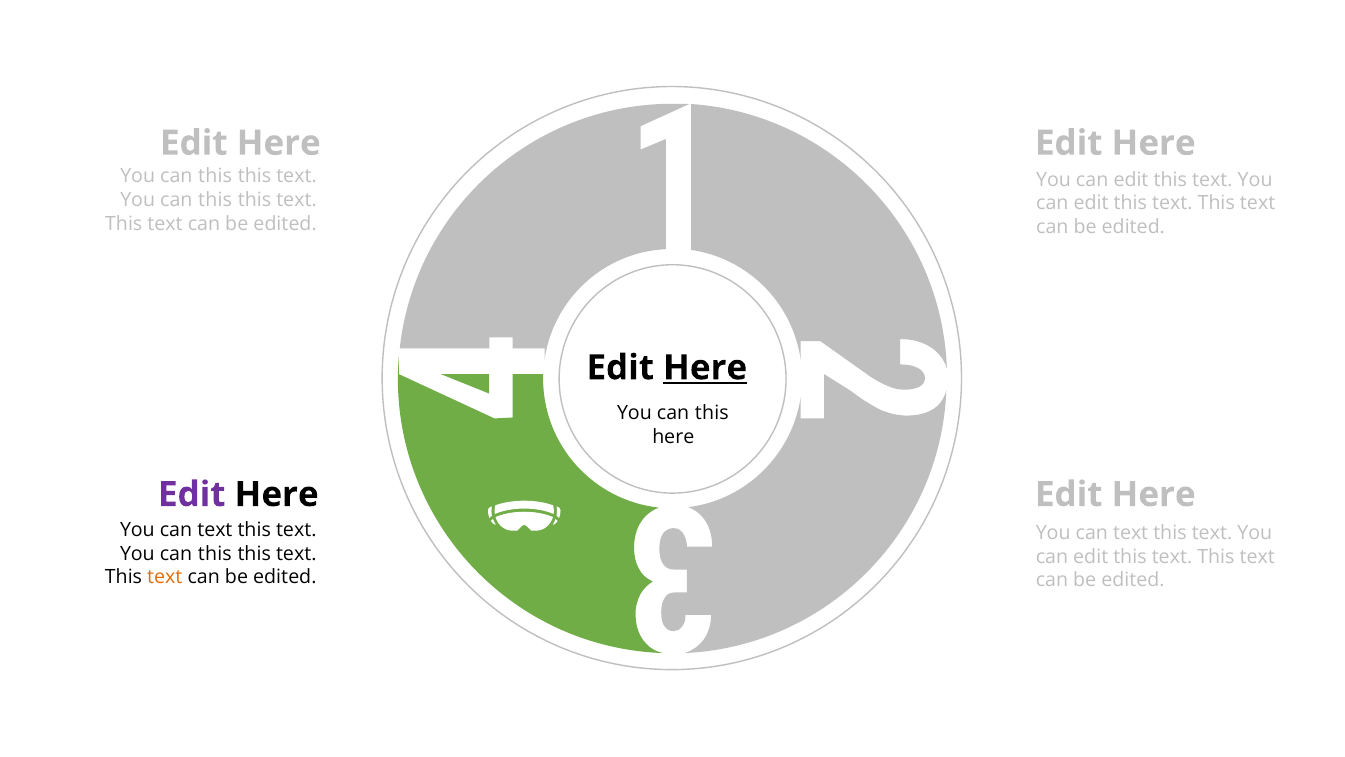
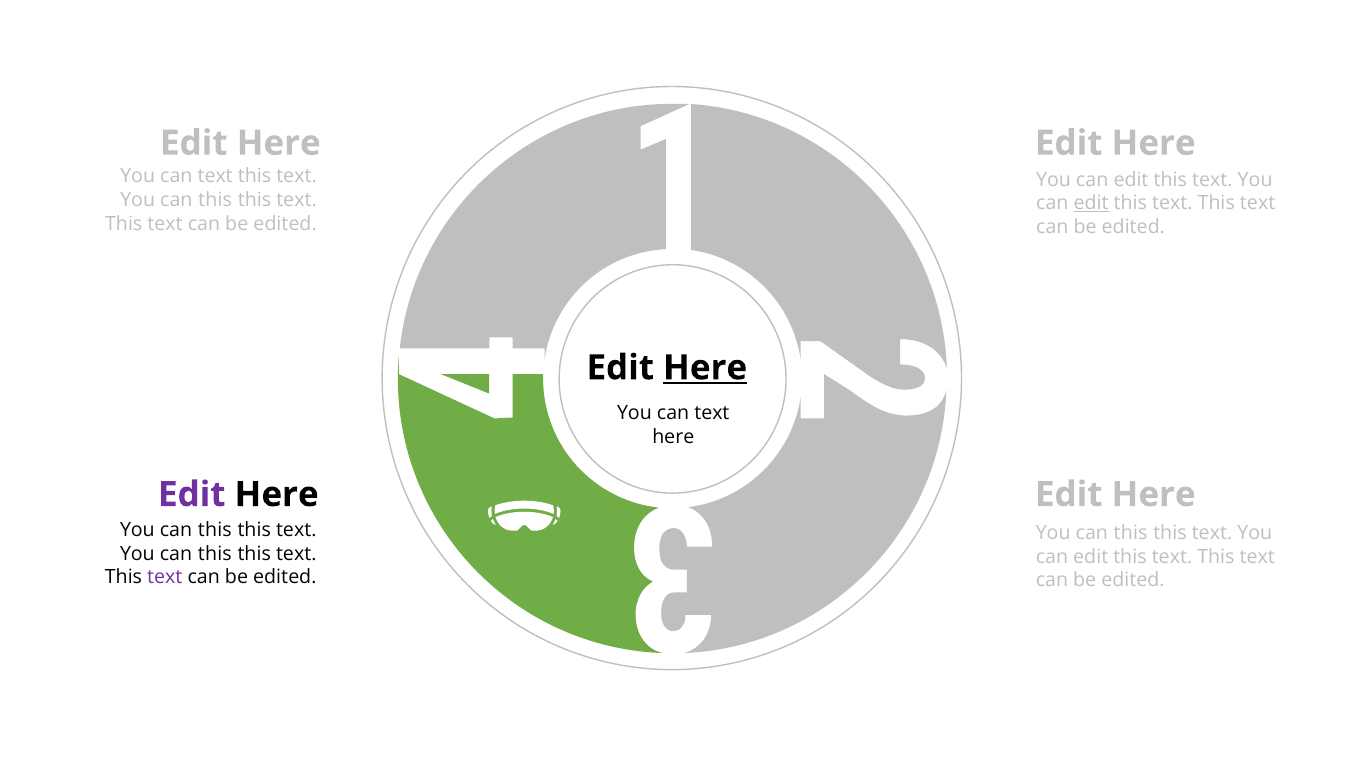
this: this -> text (215, 176)
edit underline: none -> present (1091, 203)
this: this -> text (712, 413)
text: text -> this (215, 530)
text: text -> this (1131, 533)
text colour: orange -> purple (165, 577)
